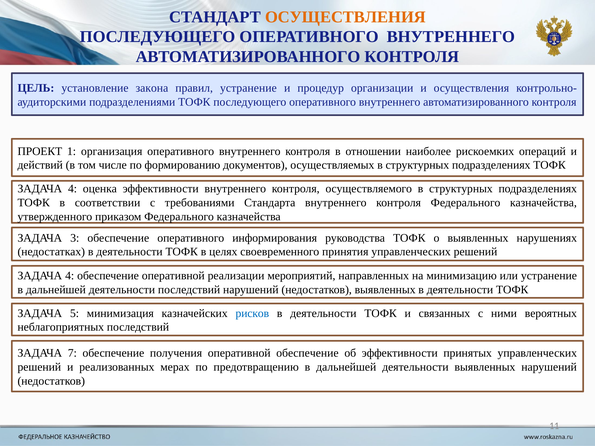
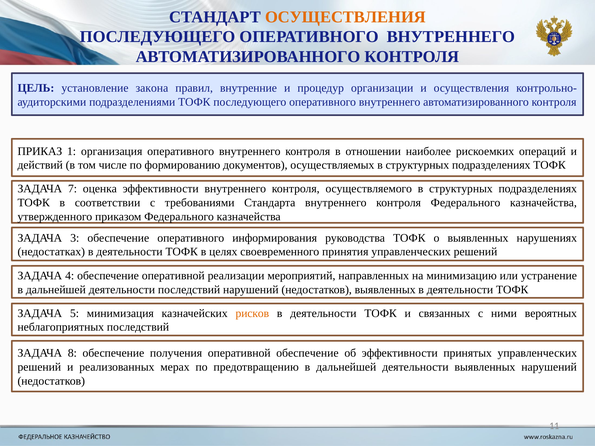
правил устранение: устранение -> внутренние (248, 88)
ПРОЕКТ: ПРОЕКТ -> ПРИКАЗ (40, 151)
4: 4 -> 7 (72, 189)
рисков colour: blue -> orange (252, 313)
7: 7 -> 8 (72, 353)
